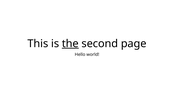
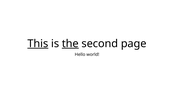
This underline: none -> present (38, 43)
